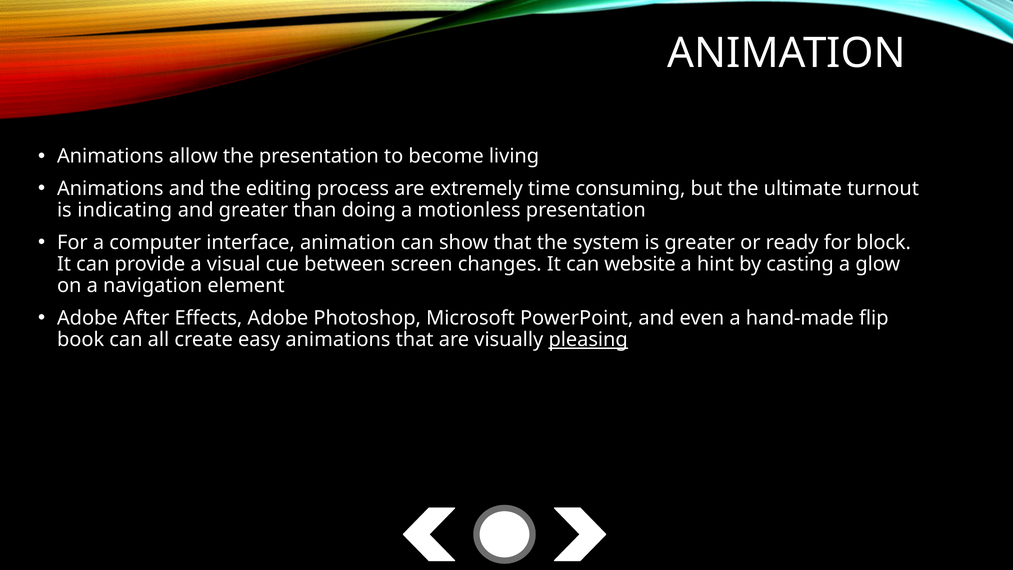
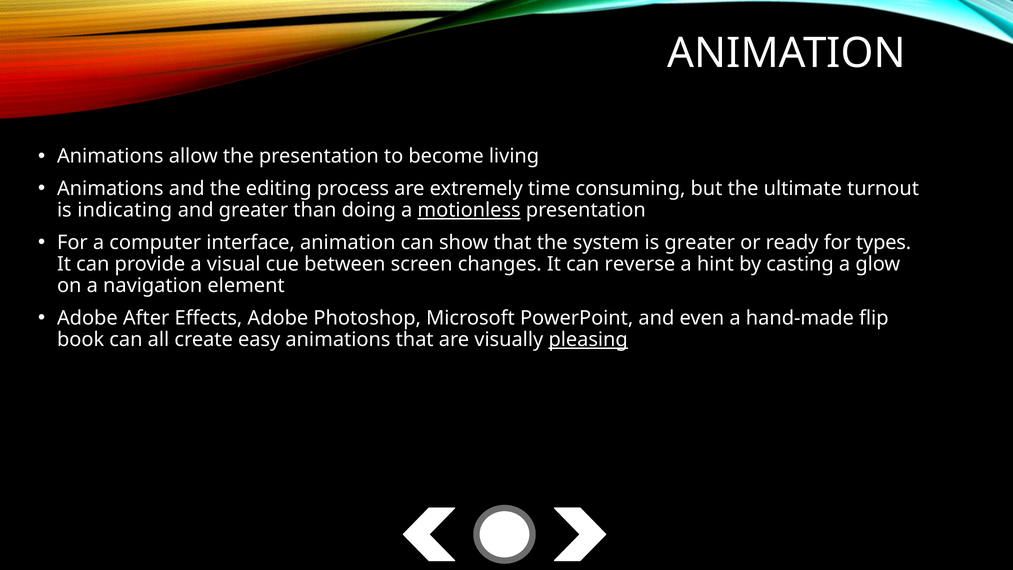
motionless underline: none -> present (469, 210)
block: block -> types (884, 242)
website: website -> reverse (640, 264)
